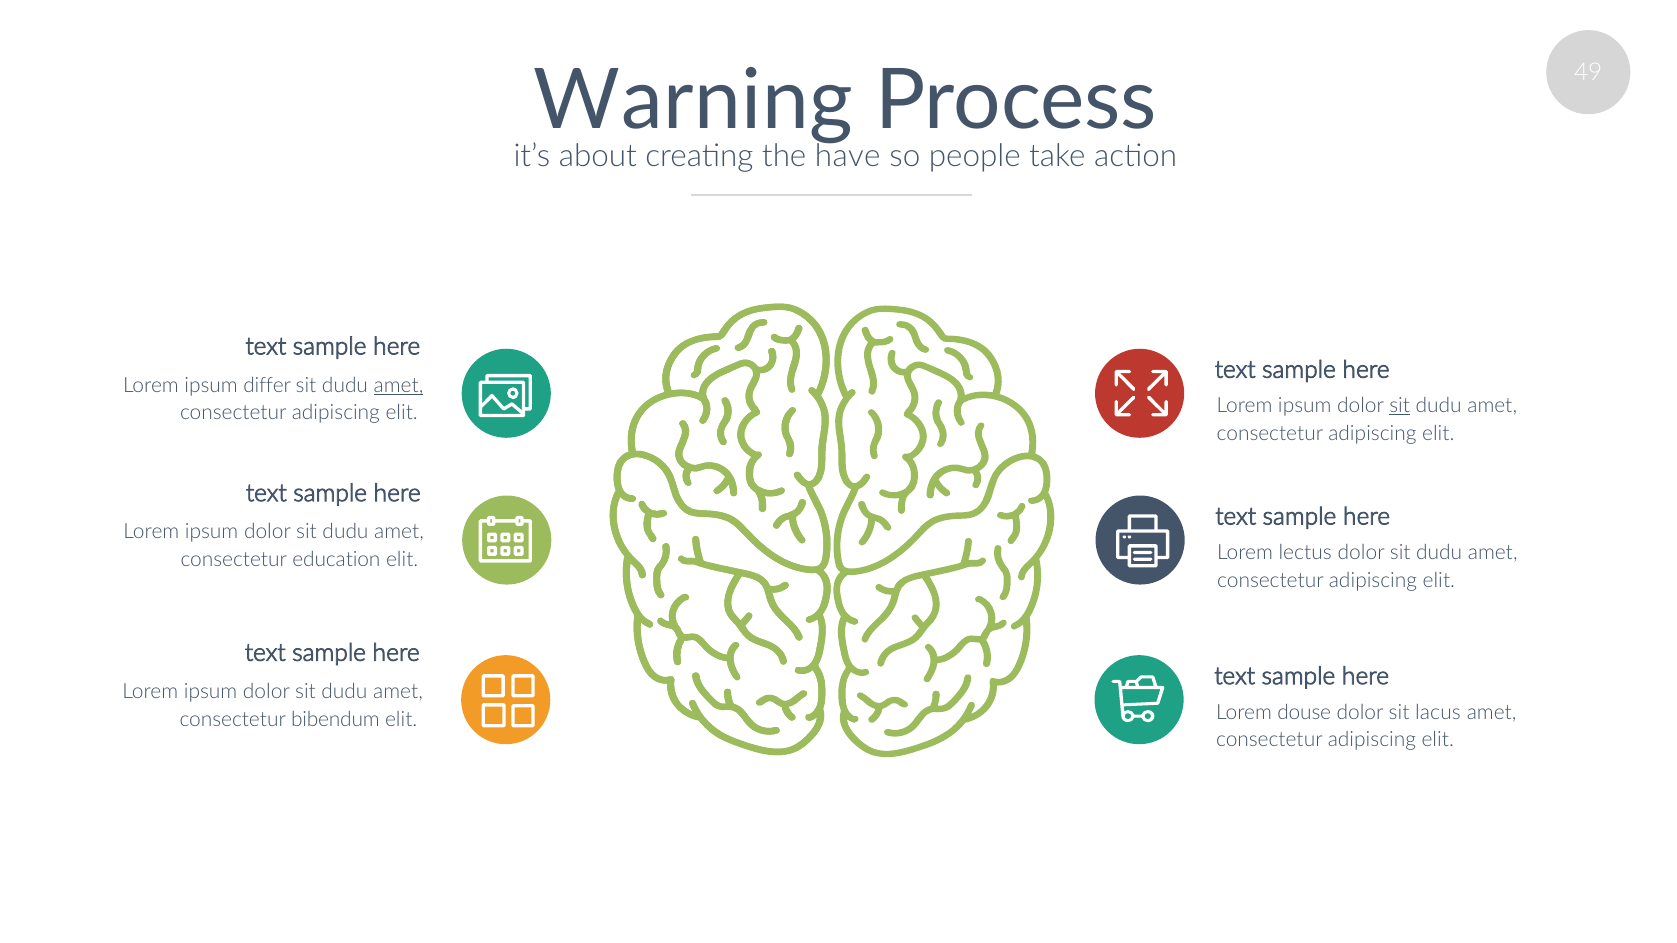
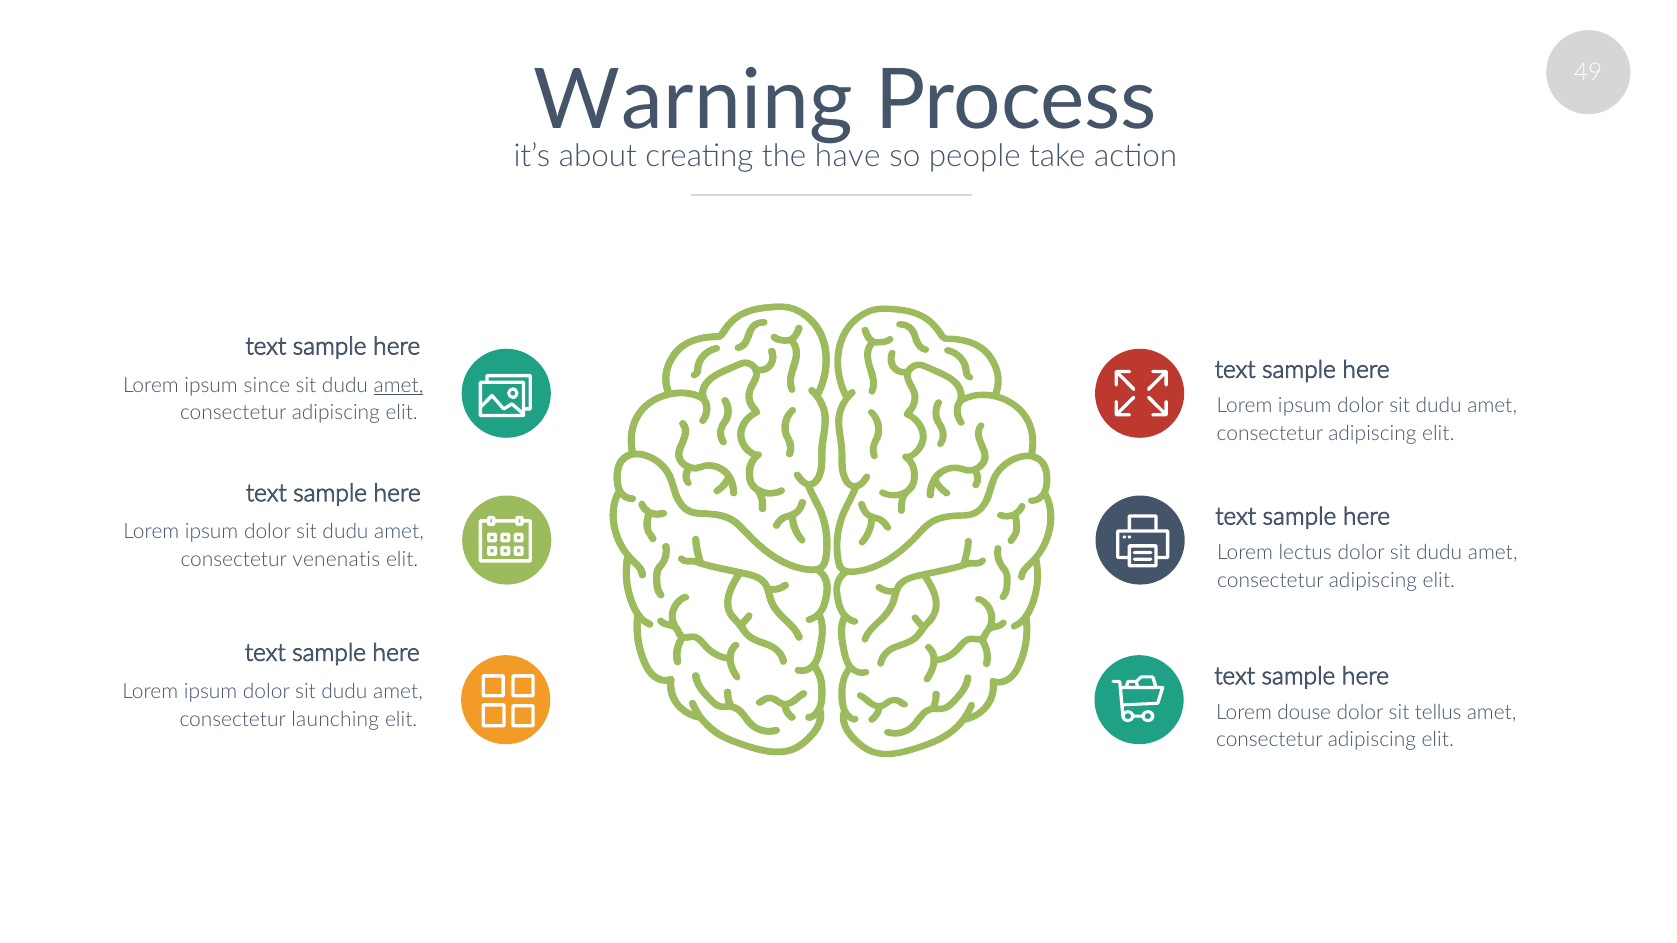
differ: differ -> since (267, 385)
sit underline: present -> none (1400, 406)
education: education -> venenatis (336, 560)
lacus: lacus -> tellus (1438, 712)
bibendum: bibendum -> launching (335, 720)
